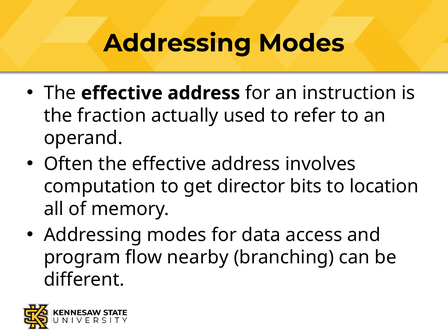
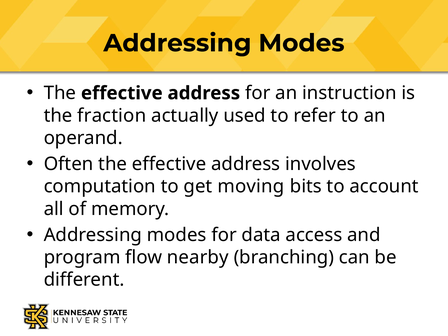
director: director -> moving (251, 186)
location: location -> account (384, 186)
